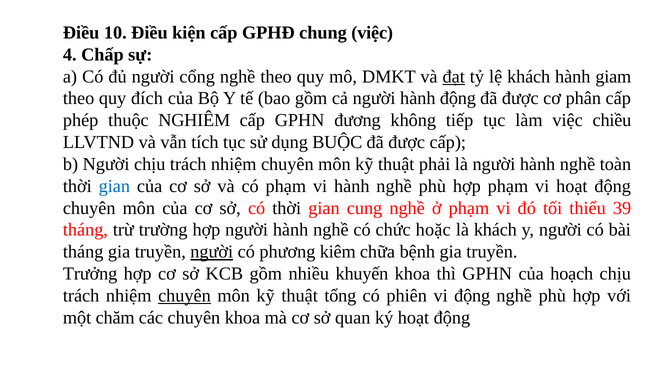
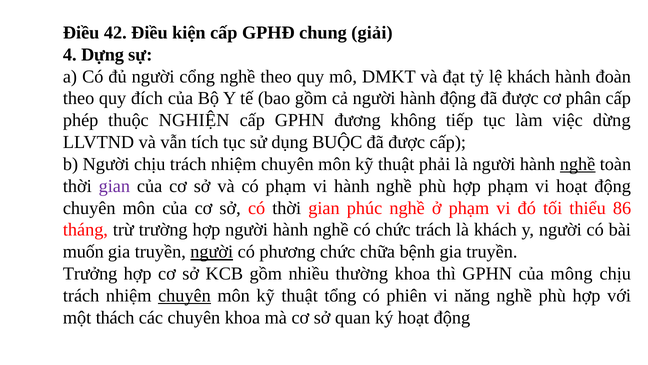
10: 10 -> 42 (115, 33)
chung việc: việc -> giải (372, 33)
Chấp: Chấp -> Dựng (103, 55)
đạt underline: present -> none (454, 76)
giam: giam -> đoàn (613, 76)
NGHIÊM: NGHIÊM -> NGHIỆN (194, 120)
chiều: chiều -> dừng (612, 120)
nghề underline: none -> present (578, 164)
gian colour: blue -> purple (114, 186)
cung: cung -> phúc (365, 208)
39: 39 -> 86 (622, 208)
chức hoặc: hoặc -> trách (433, 230)
tháng: tháng -> muốn (83, 252)
phương kiêm: kiêm -> chức (338, 252)
khuyến: khuyến -> thường (362, 273)
hoạch: hoạch -> mông (572, 273)
vi động: động -> năng (472, 295)
chăm: chăm -> thách (115, 317)
